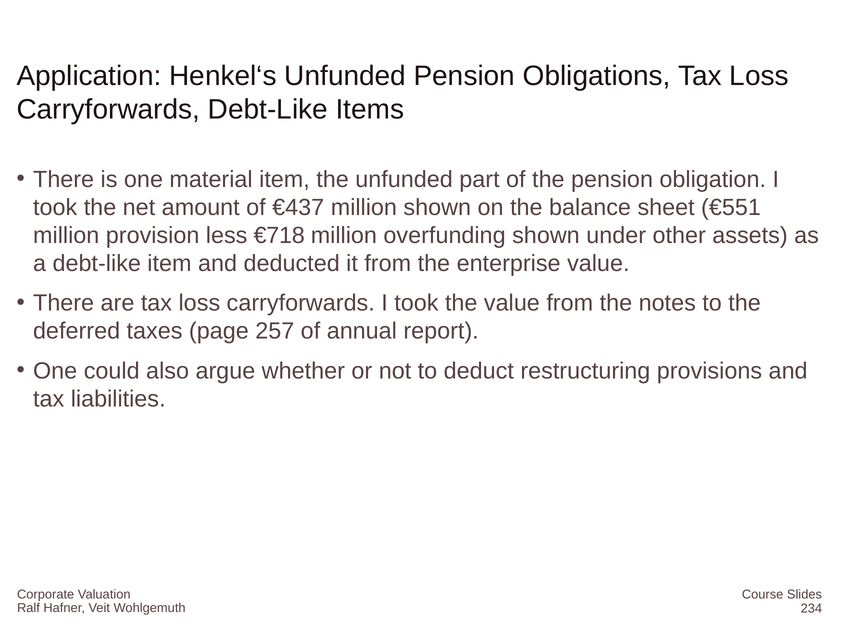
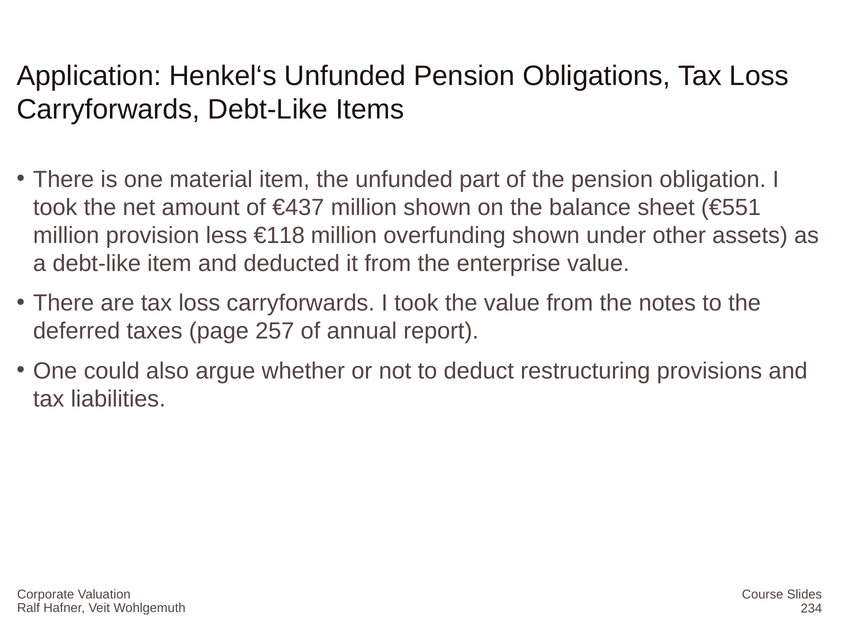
€718: €718 -> €118 (279, 235)
